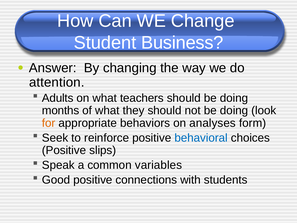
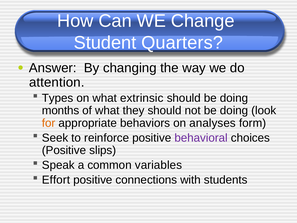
Business: Business -> Quarters (182, 43)
Adults: Adults -> Types (58, 98)
teachers: teachers -> extrinsic (142, 98)
behavioral colour: blue -> purple (201, 138)
Good: Good -> Effort (56, 180)
